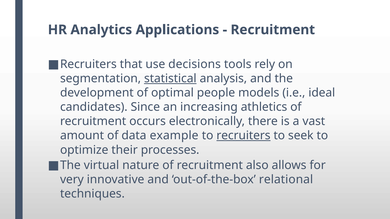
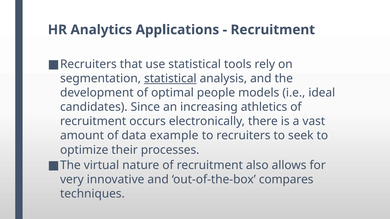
use decisions: decisions -> statistical (195, 64)
recruiters underline: present -> none (243, 136)
relational: relational -> compares (286, 180)
